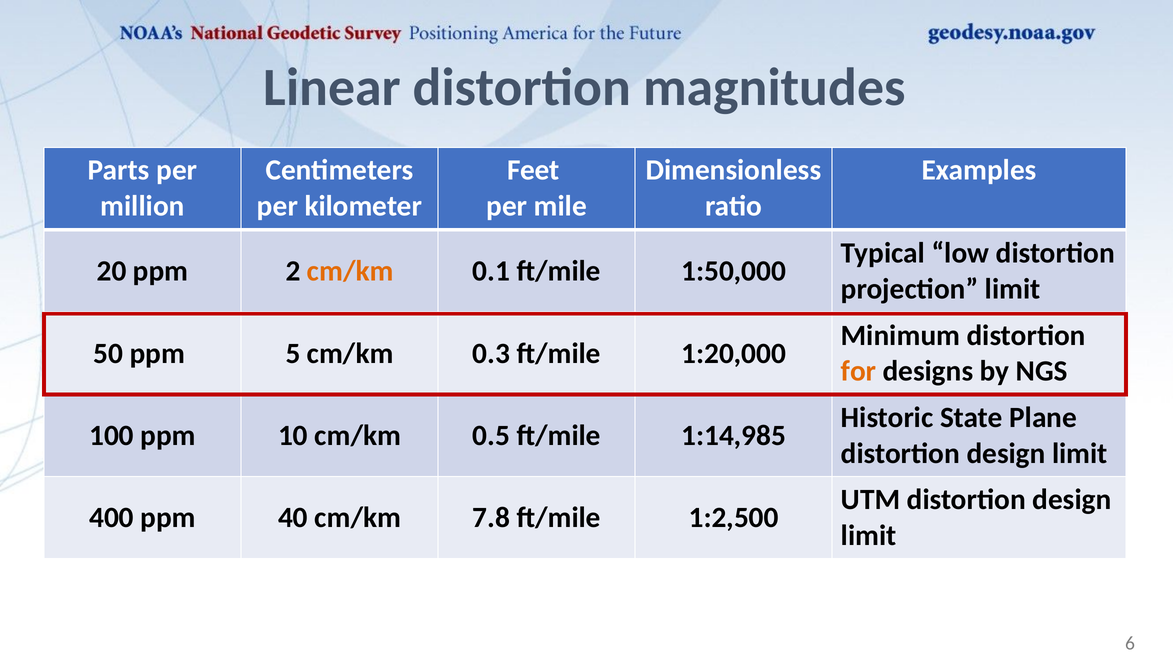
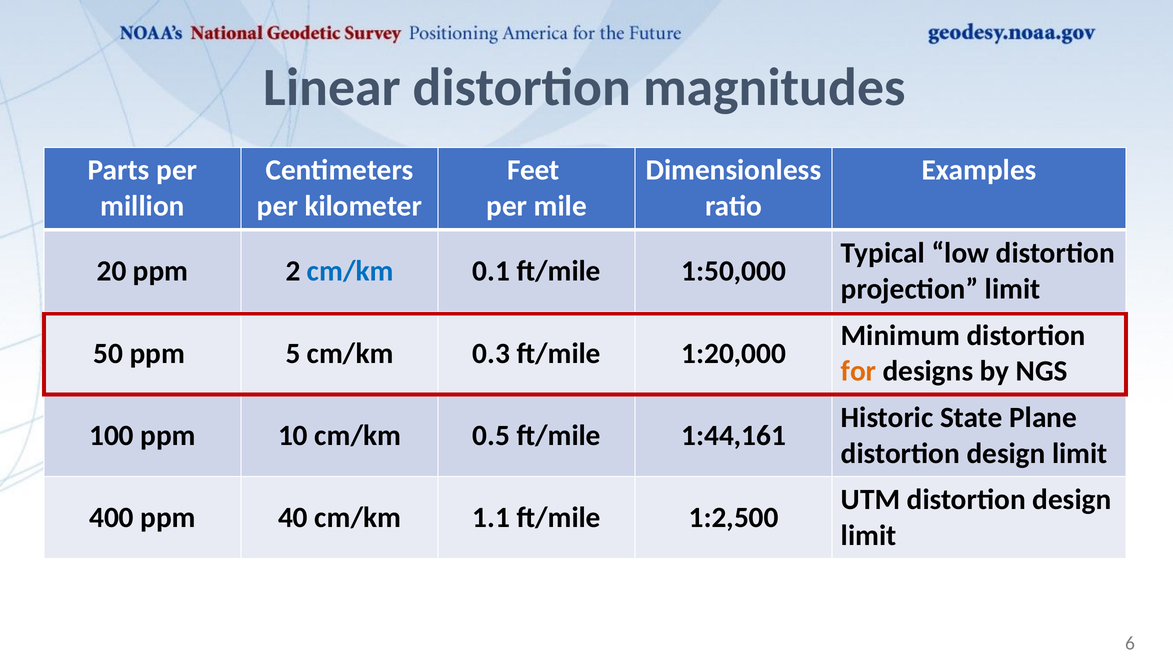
cm/km colour: orange -> blue (350, 271)
1:14,985: 1:14,985 -> 1:44,161 (734, 435)
7.8: 7.8 -> 1.1 (491, 517)
